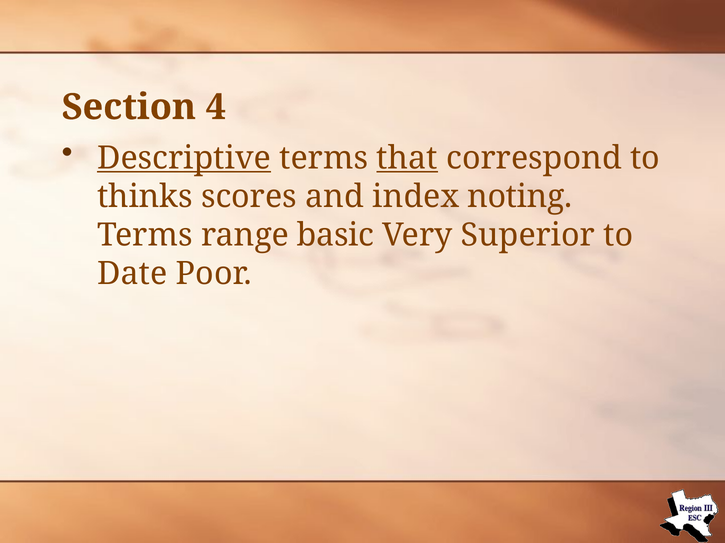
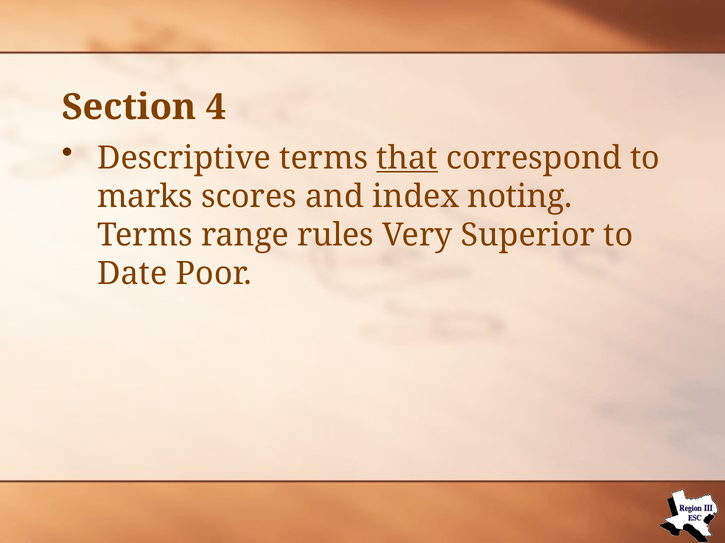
Descriptive underline: present -> none (184, 158)
thinks: thinks -> marks (145, 197)
basic: basic -> rules (336, 235)
